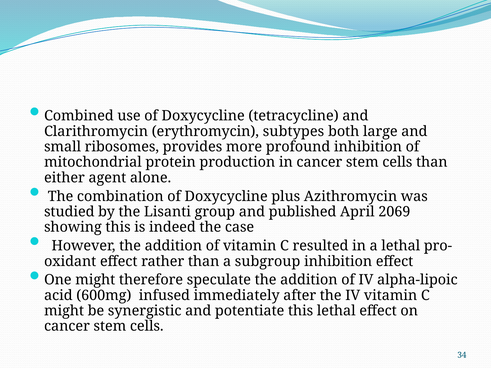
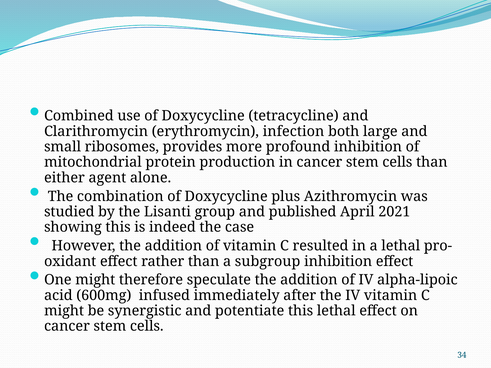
subtypes: subtypes -> infection (294, 131)
2069: 2069 -> 2021 (394, 212)
